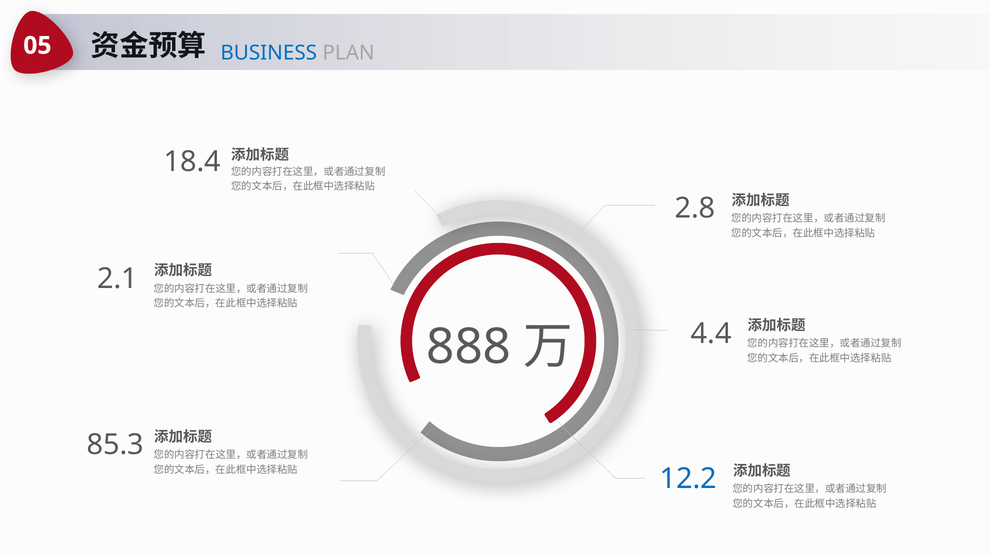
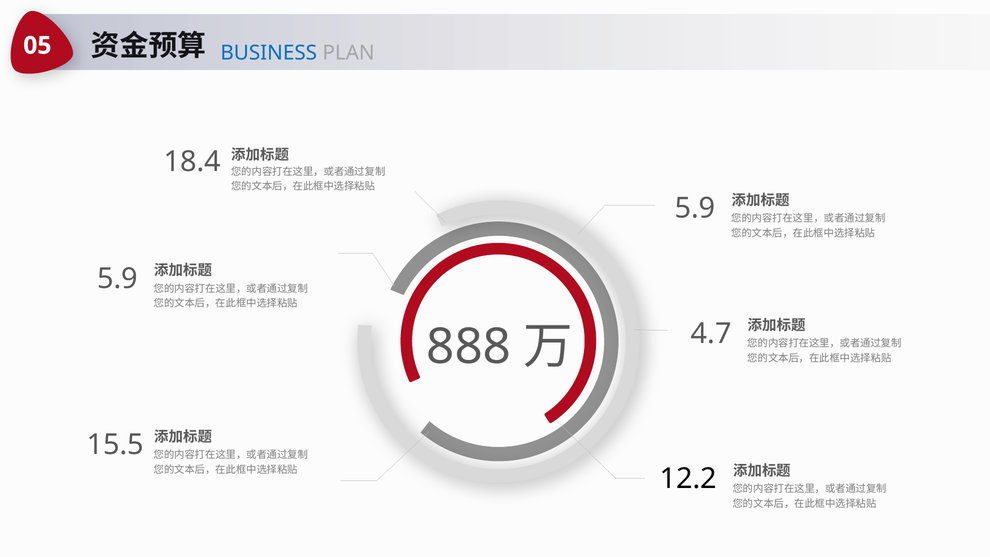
2.8: 2.8 -> 5.9 (695, 208)
2.1: 2.1 -> 5.9 (118, 278)
4.4: 4.4 -> 4.7 (711, 333)
85.3: 85.3 -> 15.5 (115, 445)
12.2 colour: blue -> black (688, 479)
